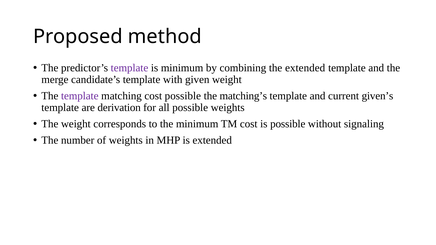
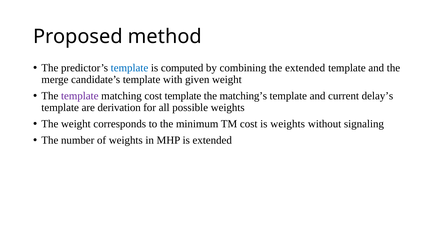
template colour: purple -> blue (129, 68)
is minimum: minimum -> computed (182, 68)
cost possible: possible -> template (183, 96)
given’s: given’s -> delay’s (377, 96)
is possible: possible -> weights (288, 124)
